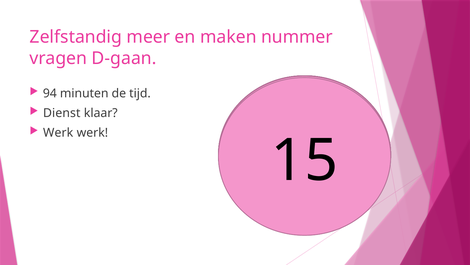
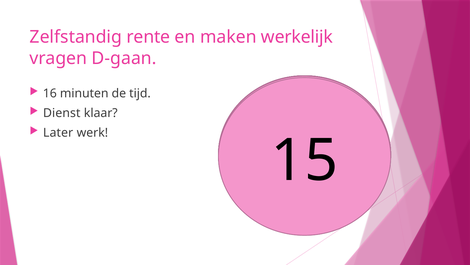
meer: meer -> rente (148, 37)
nummer: nummer -> werkelijk (297, 37)
94: 94 -> 16 (50, 93)
Werk: Werk -> Later (58, 132)
